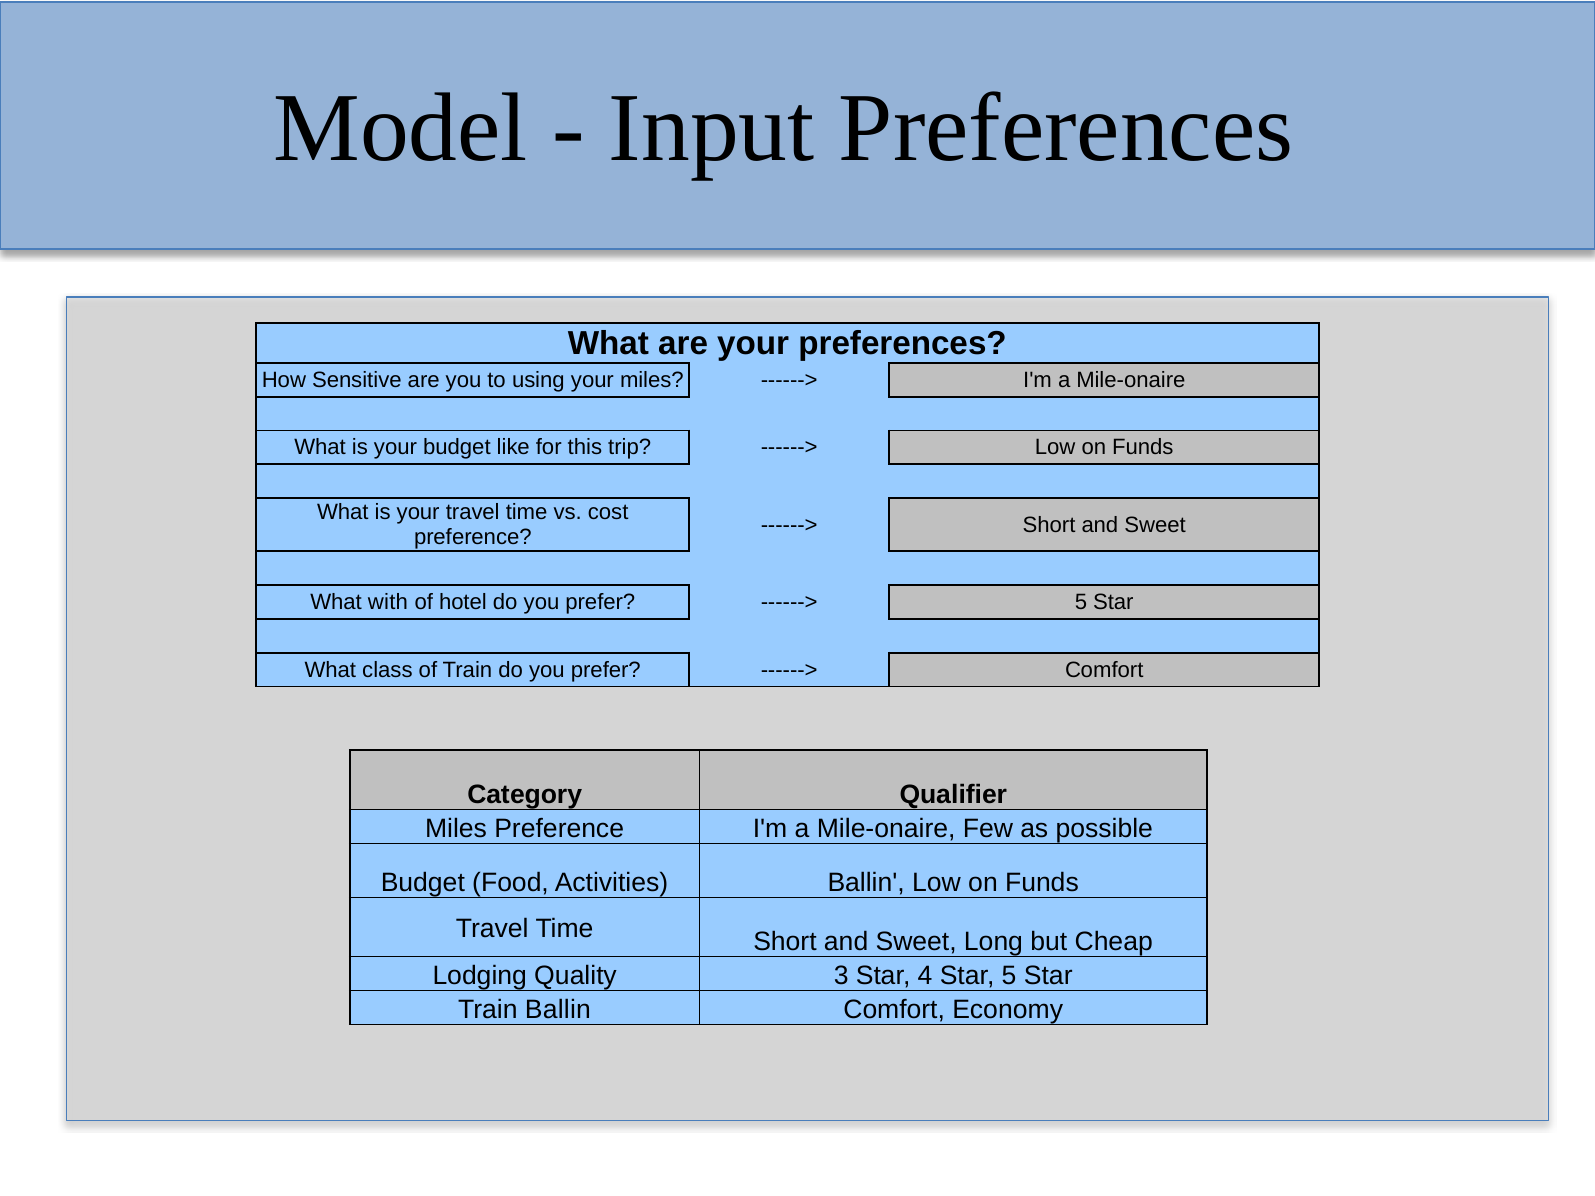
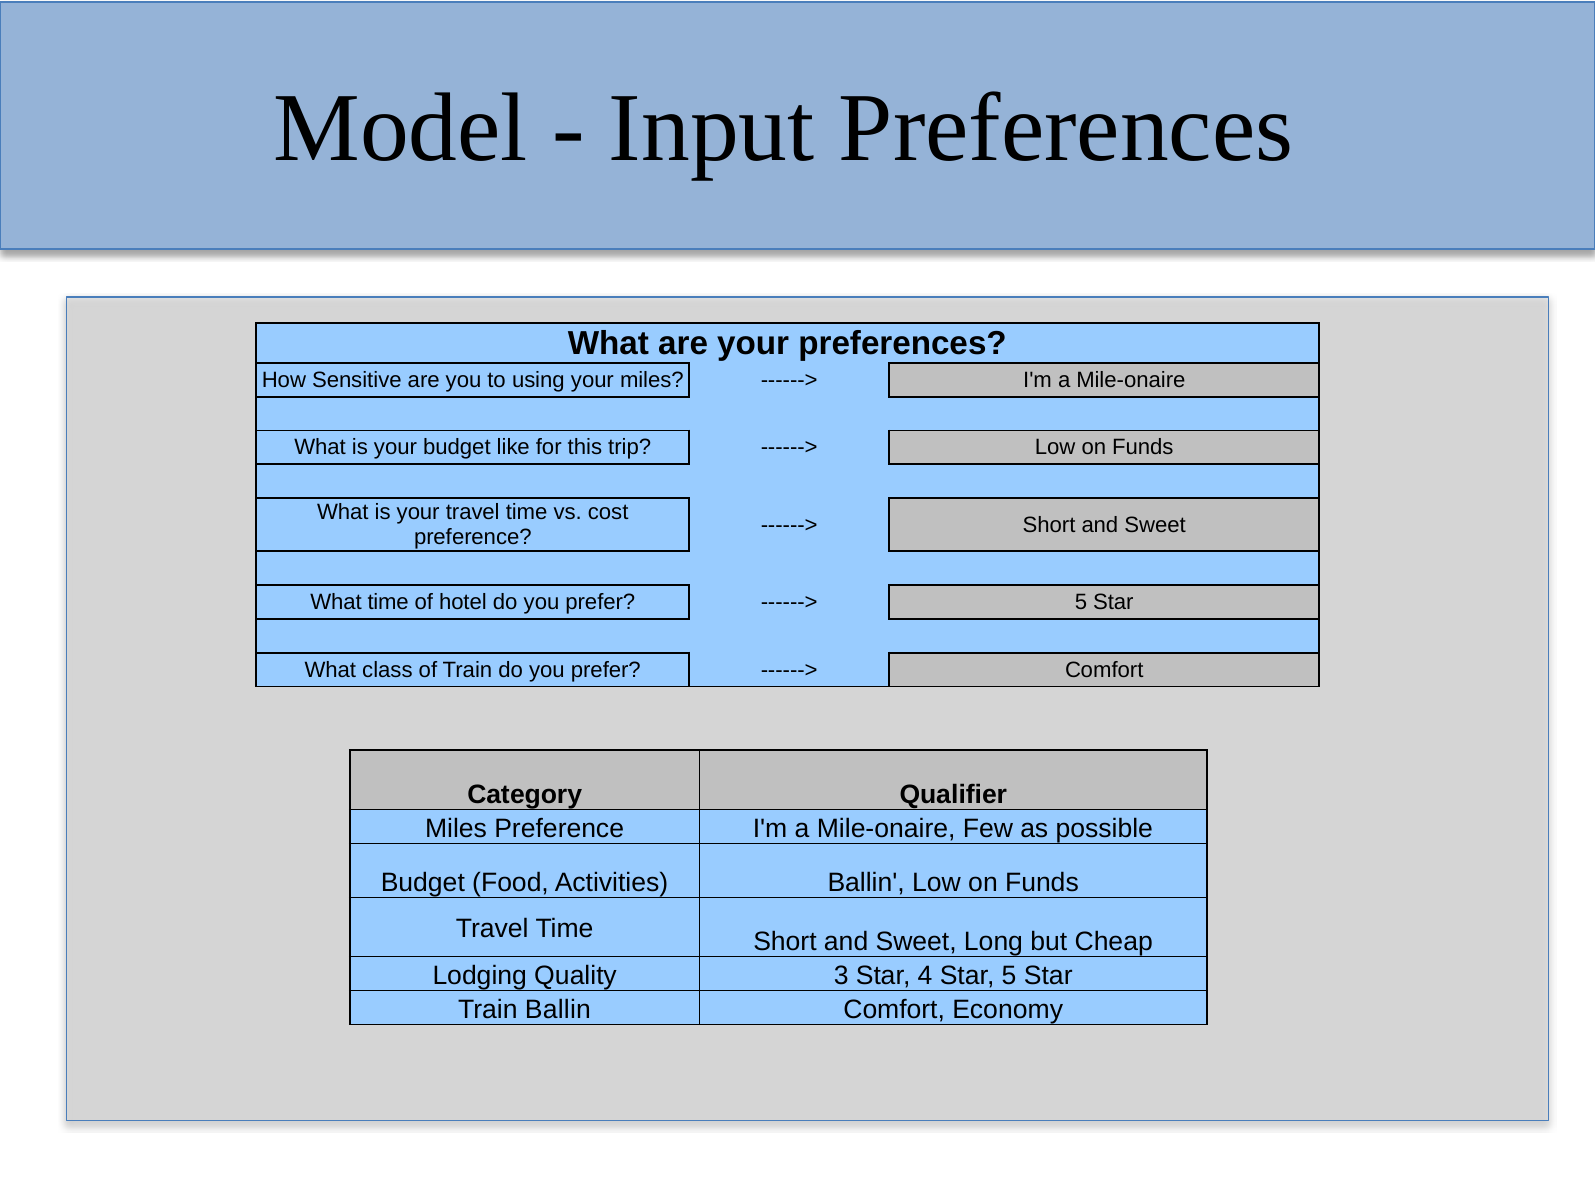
What with: with -> time (388, 602)
